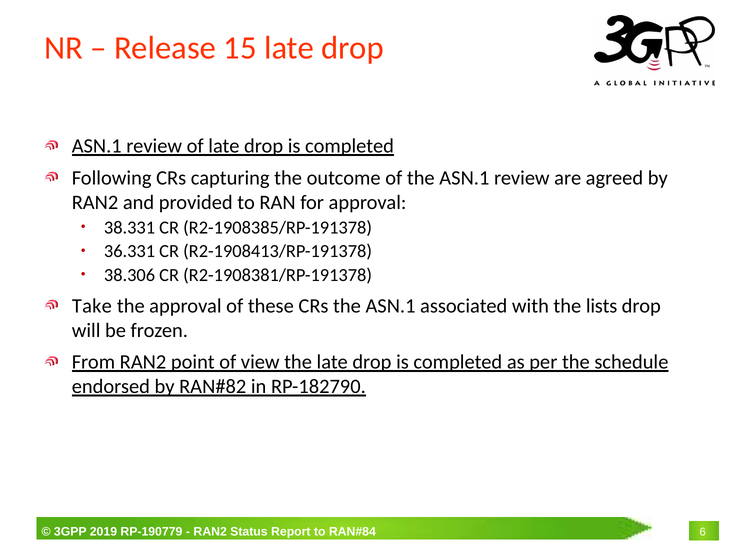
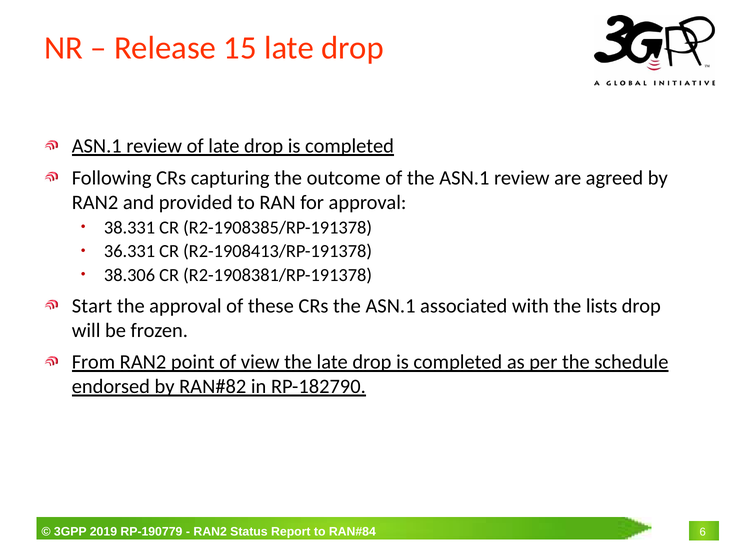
Take: Take -> Start (92, 306)
